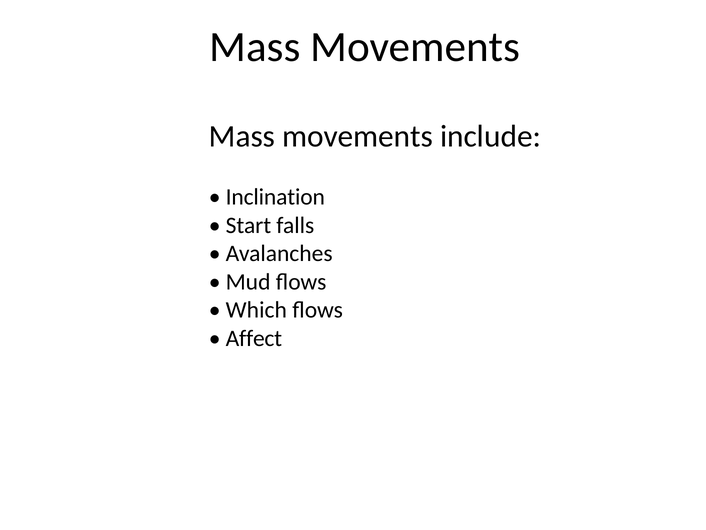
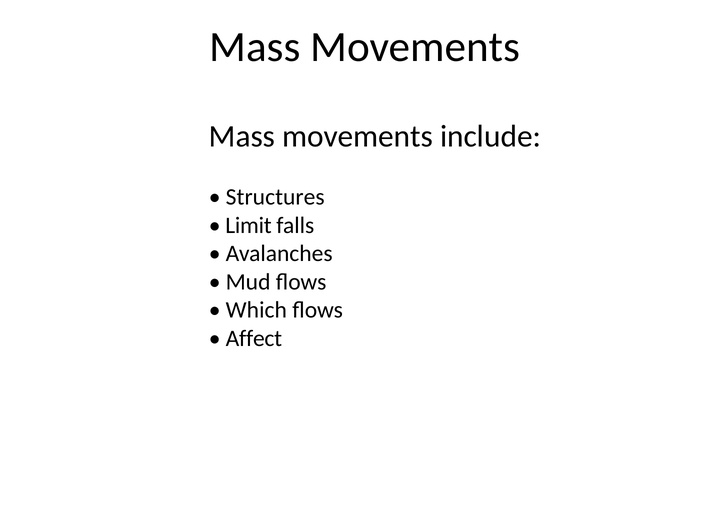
Inclination: Inclination -> Structures (275, 197)
Start: Start -> Limit (248, 225)
